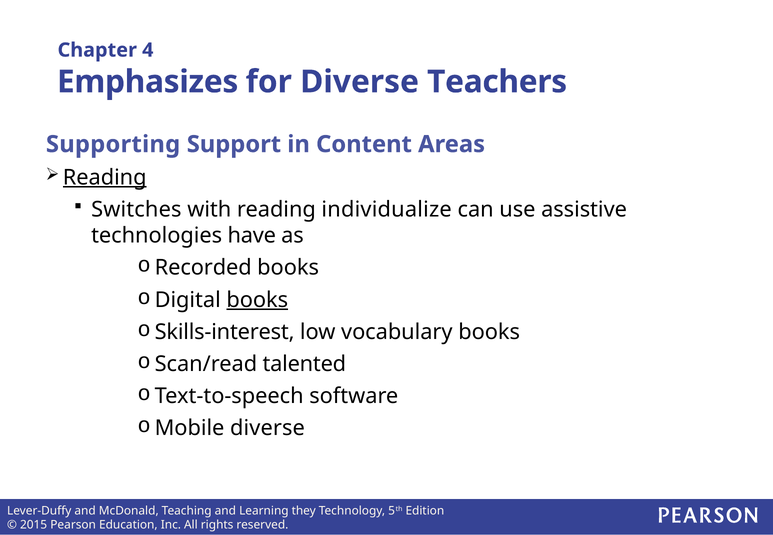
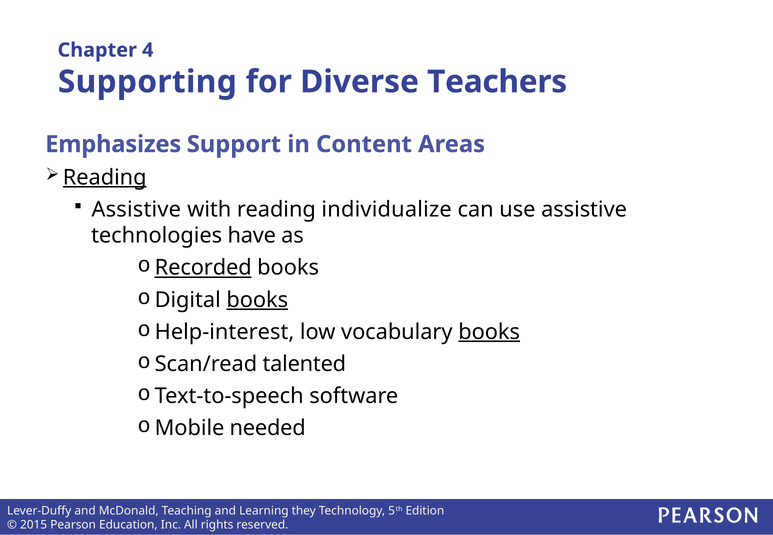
Emphasizes: Emphasizes -> Supporting (147, 82)
Supporting: Supporting -> Emphasizes (113, 144)
Switches: Switches -> Assistive (136, 210)
Recorded underline: none -> present (203, 268)
Skills-interest: Skills-interest -> Help-interest (224, 332)
books underline: none -> present (489, 332)
Mobile diverse: diverse -> needed (268, 428)
